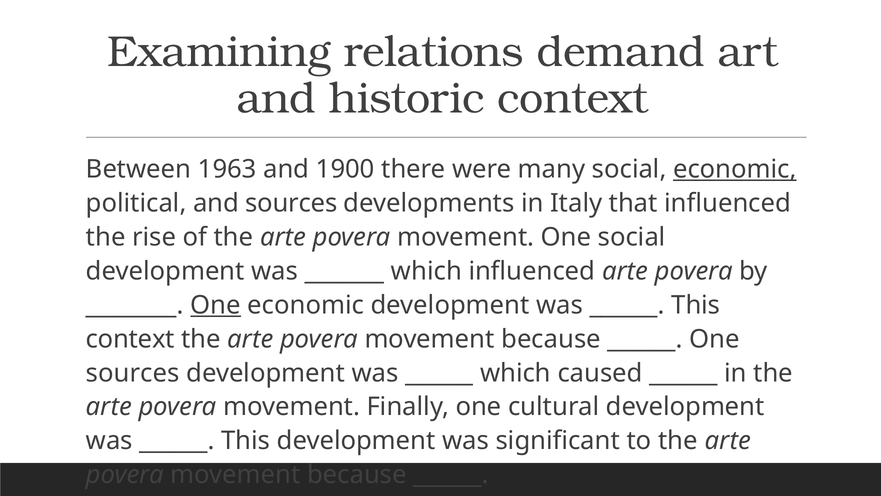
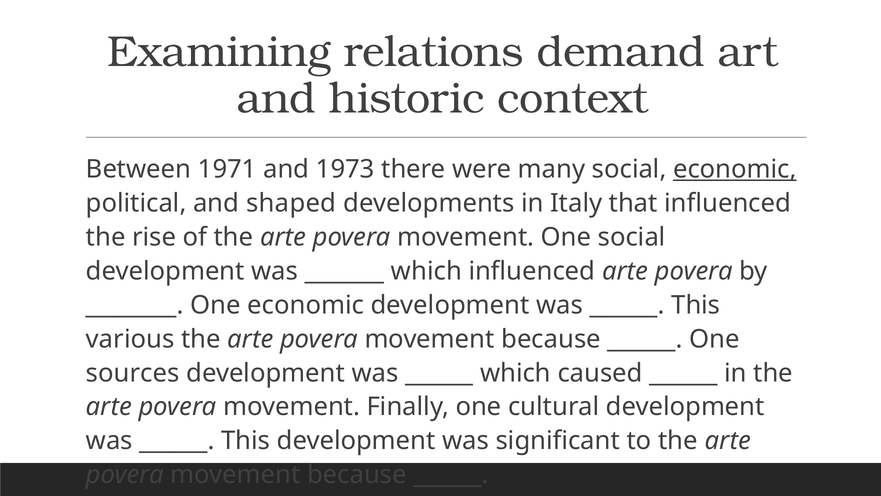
1963: 1963 -> 1971 (227, 169)
1900: 1900 -> 1973 (345, 169)
and sources: sources -> shaped (291, 203)
One underline: present -> none (216, 305)
context: context -> various (130, 339)
